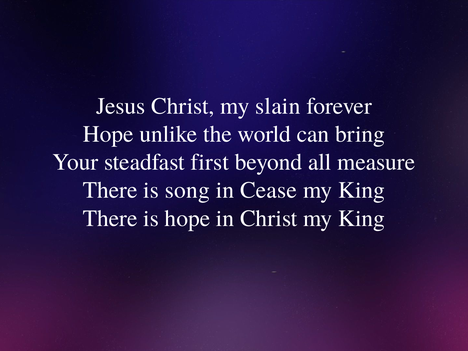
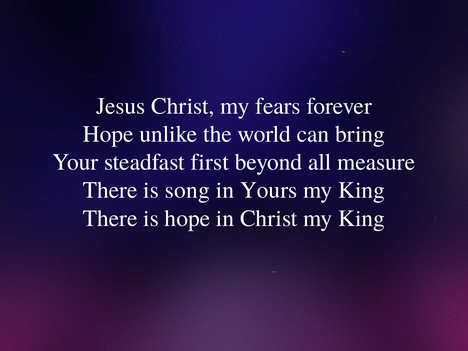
slain: slain -> fears (278, 106)
Cease: Cease -> Yours (269, 190)
